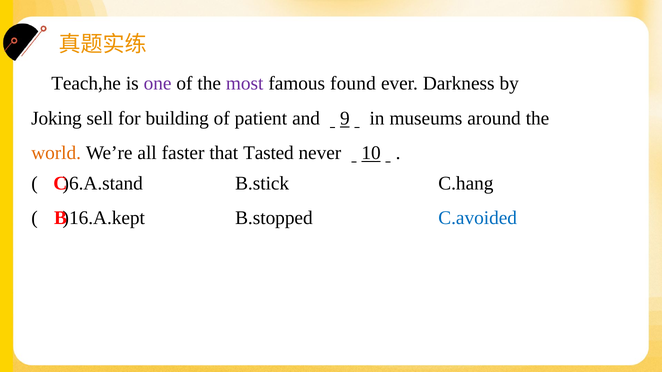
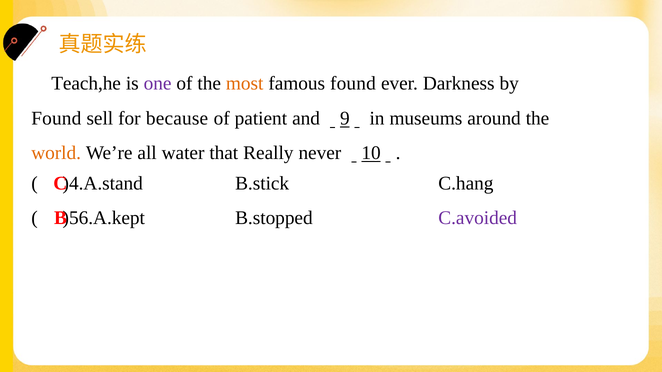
most colour: purple -> orange (245, 84)
Joking: Joking -> Found (56, 119)
building: building -> because (177, 119)
faster: faster -> water (183, 153)
Tasted: Tasted -> Really (268, 153)
)6.A.stand: )6.A.stand -> )4.A.stand (103, 184)
)16.A.kept: )16.A.kept -> )56.A.kept (104, 218)
C.avoided colour: blue -> purple (478, 218)
